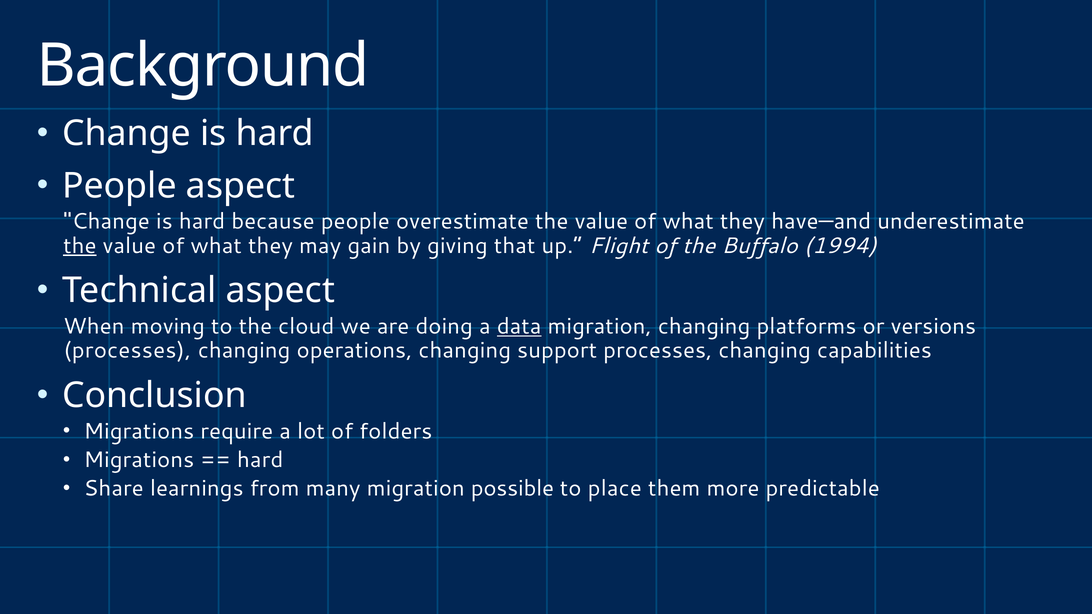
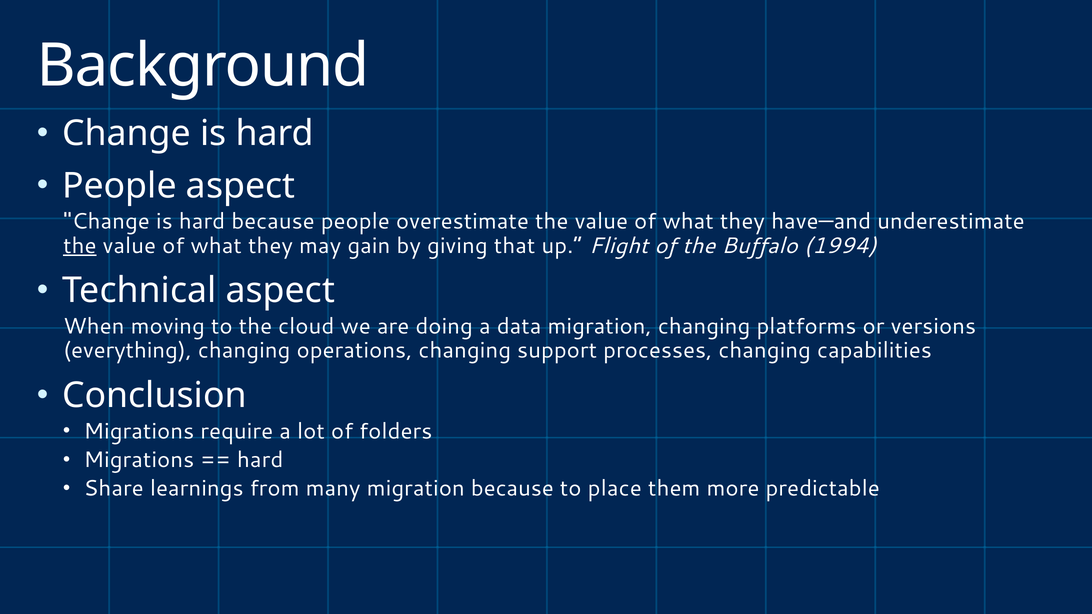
data underline: present -> none (519, 327)
processes: processes -> everything (128, 351)
migration possible: possible -> because (512, 488)
